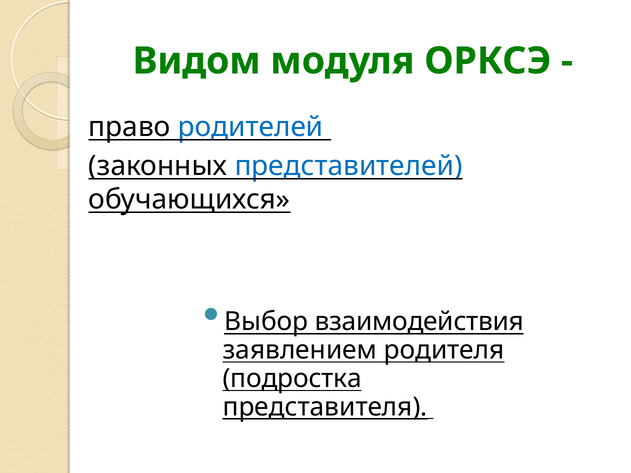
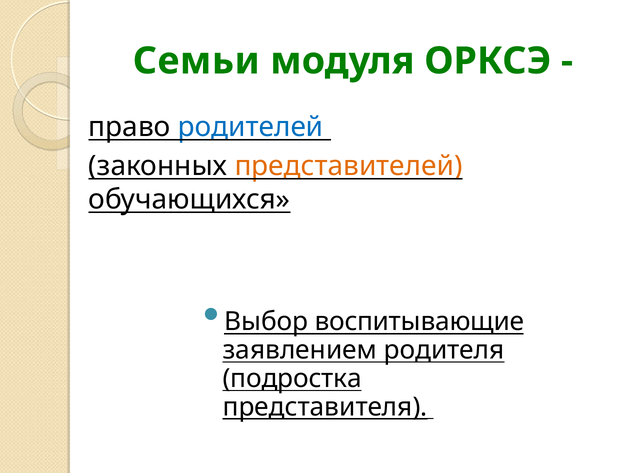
Видом: Видом -> Семьи (196, 61)
представителей colour: blue -> orange (349, 166)
взаимодействия: взаимодействия -> воспитывающие (419, 322)
